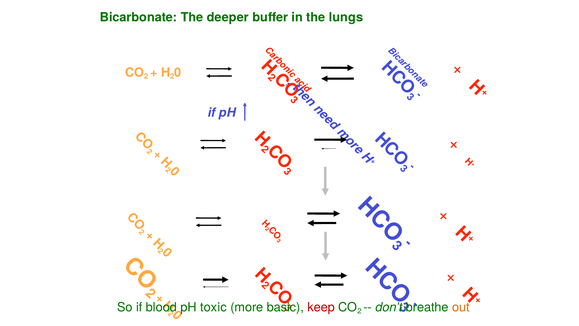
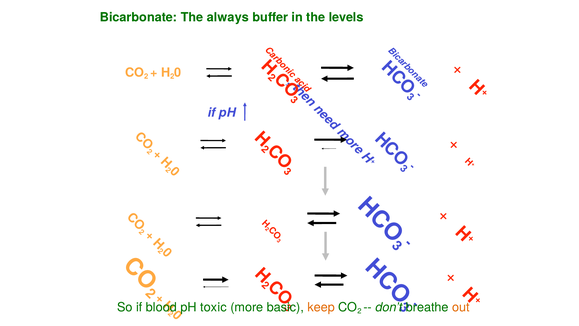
deeper: deeper -> always (228, 17)
lungs: lungs -> levels (346, 17)
keep colour: red -> orange (321, 307)
